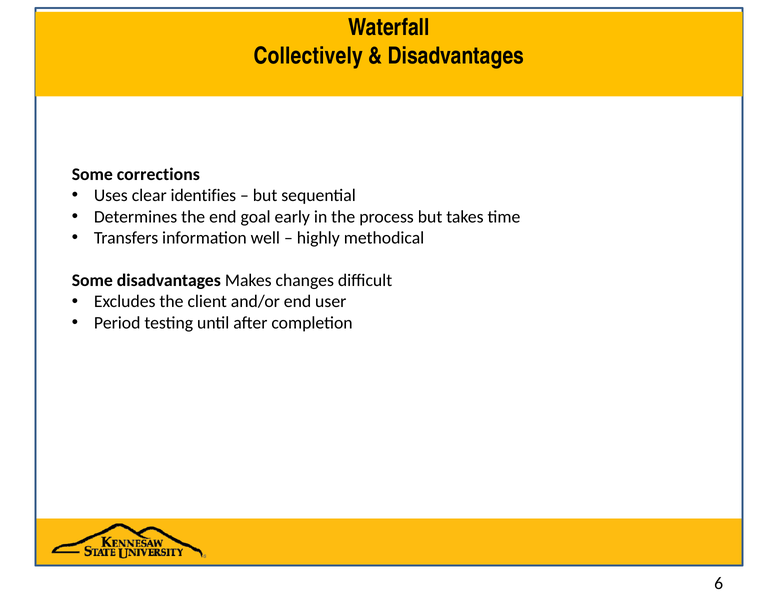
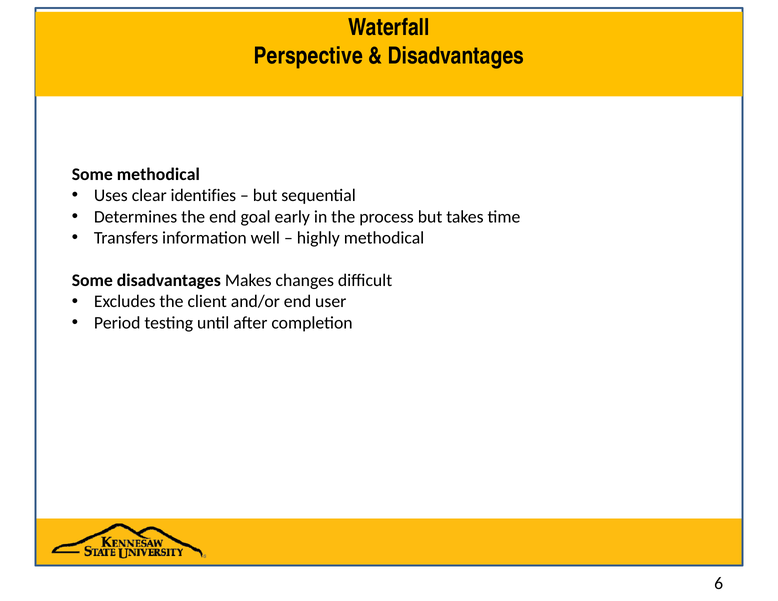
Collectively: Collectively -> Perspective (308, 56)
Some corrections: corrections -> methodical (158, 174)
